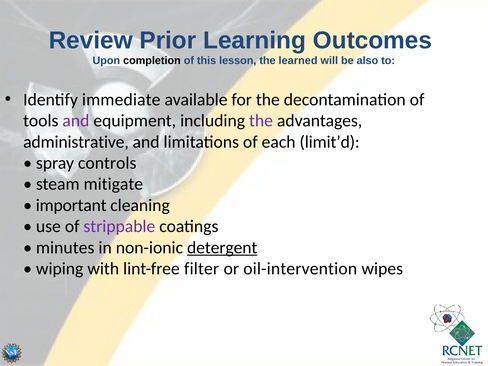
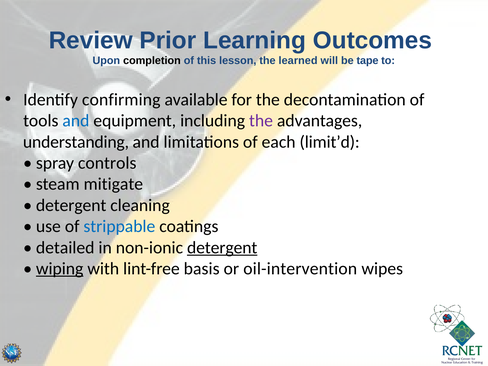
also: also -> tape (367, 61)
immediate: immediate -> confirming (121, 100)
and colour: purple -> blue (76, 121)
administrative: administrative -> understanding (76, 142)
important: important -> detergent (71, 205)
strippable colour: purple -> blue (119, 226)
minutes: minutes -> detailed (65, 248)
wiping underline: none -> present (60, 269)
filter: filter -> basis (202, 269)
